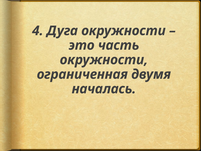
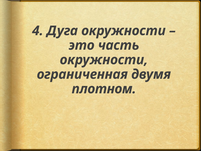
началась: началась -> плотном (104, 89)
